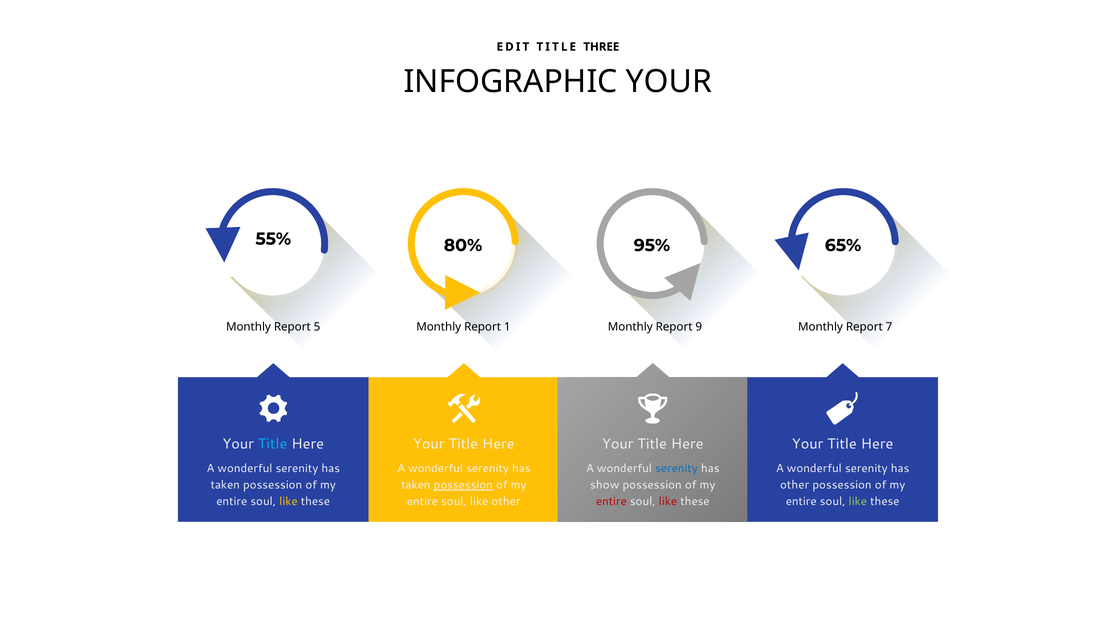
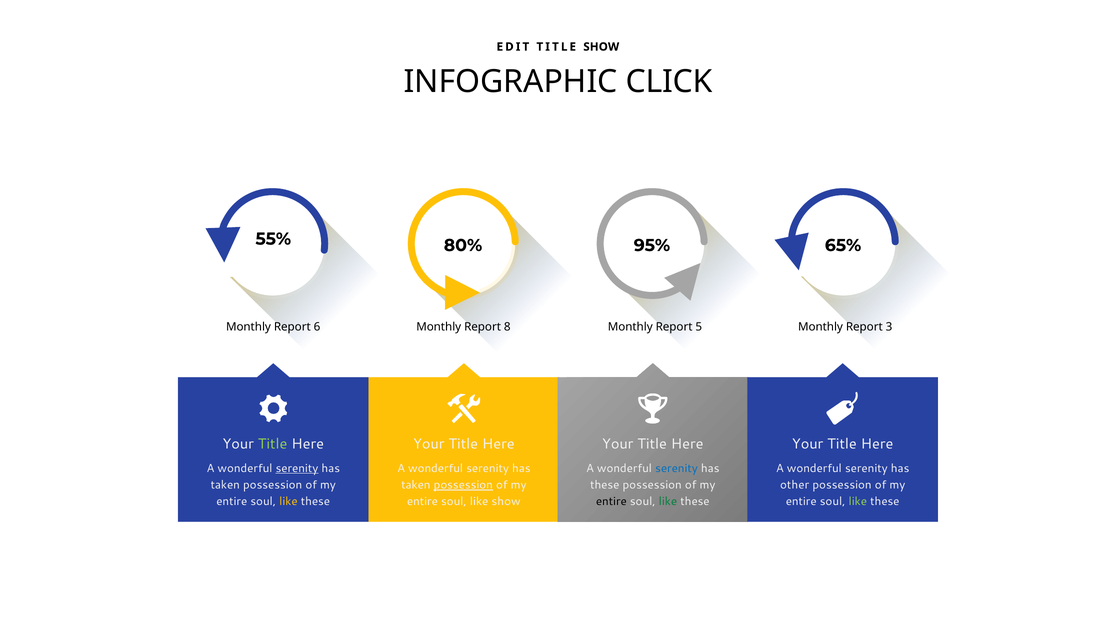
TITLE THREE: THREE -> SHOW (601, 47)
INFOGRAPHIC YOUR: YOUR -> CLICK (669, 82)
5: 5 -> 6 (317, 327)
1: 1 -> 8 (507, 327)
9: 9 -> 5 (699, 327)
7: 7 -> 3 (889, 327)
Title colour: light blue -> light green (273, 445)
serenity underline: none -> present (297, 469)
show: show -> these (605, 486)
like other: other -> show (506, 502)
entire colour: red -> black (611, 502)
like colour: red -> green (668, 502)
